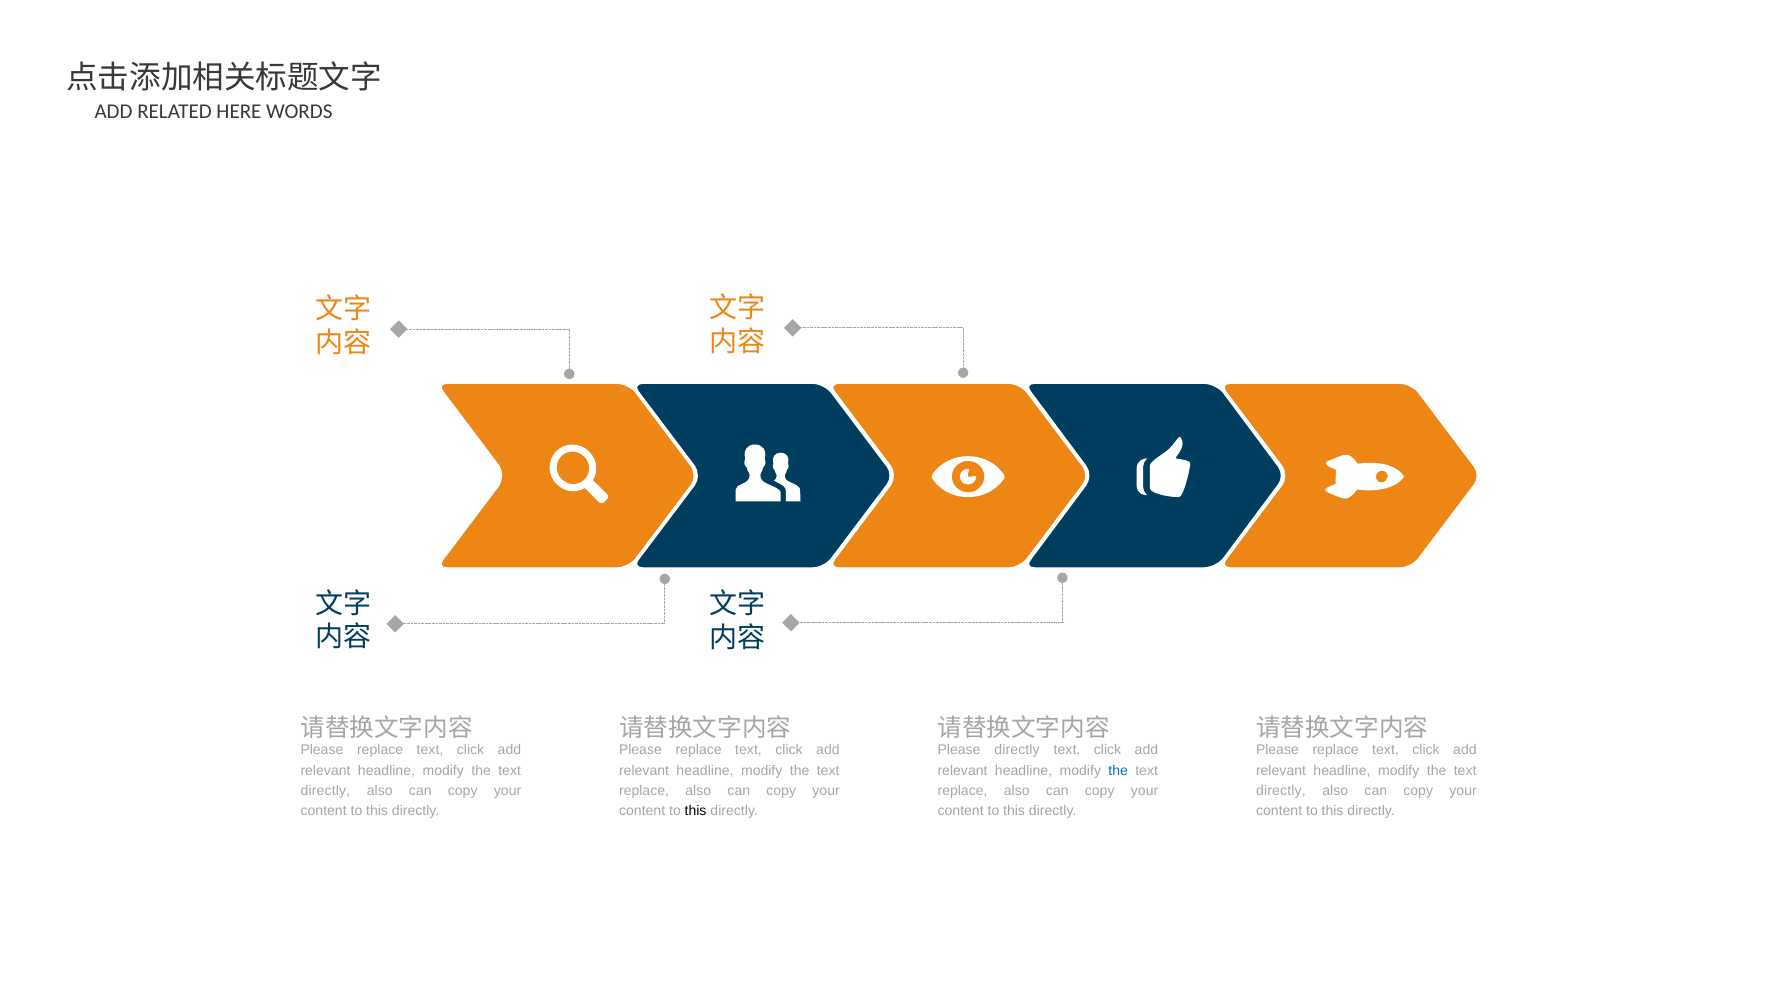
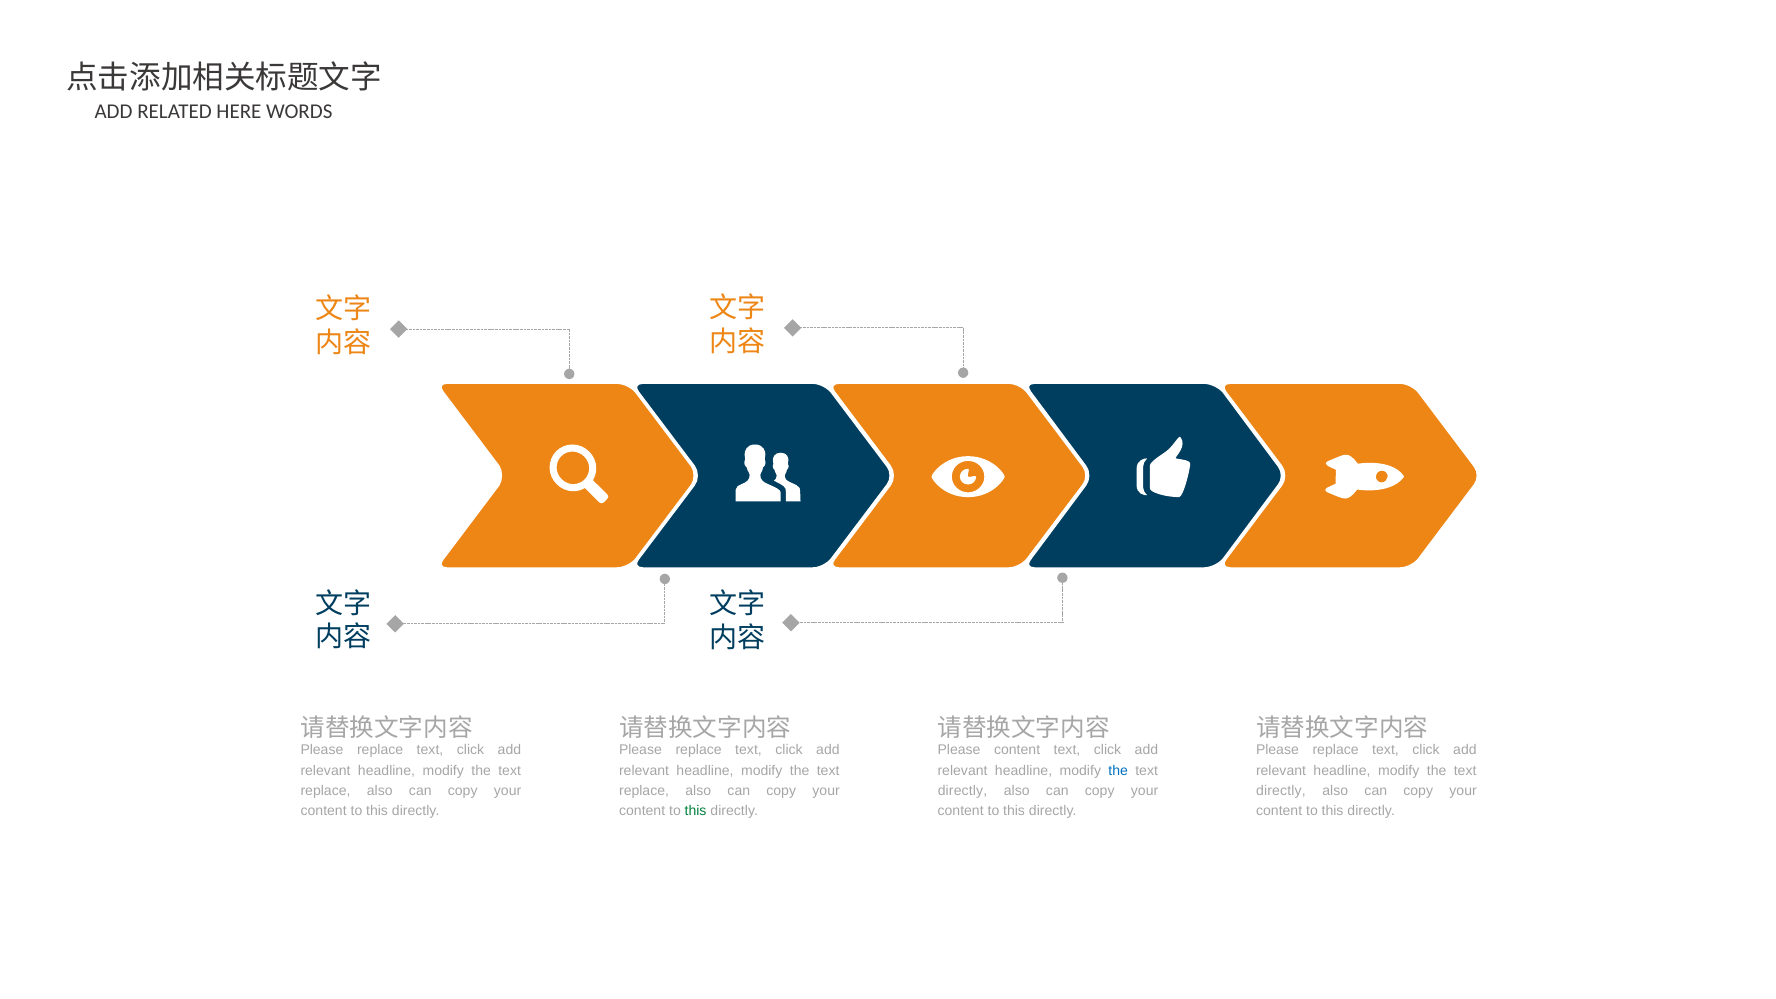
Please directly: directly -> content (1017, 750)
directly: directly -> replace (326, 791)
replace: replace -> directly (962, 791)
this colour: black -> green (696, 811)
